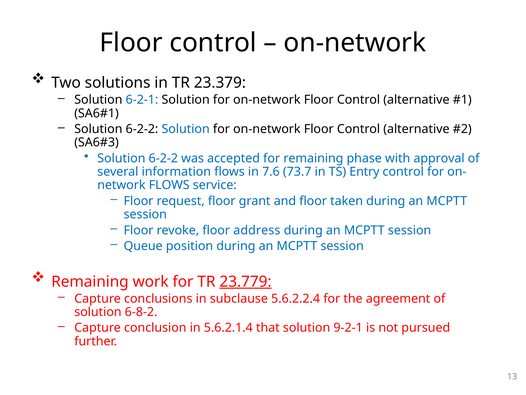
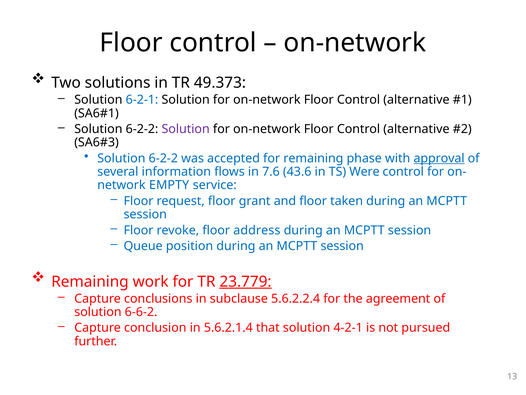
23.379: 23.379 -> 49.373 (220, 83)
Solution colour: blue -> purple (186, 129)
approval underline: none -> present (439, 158)
73.7: 73.7 -> 43.6 (297, 172)
Entry: Entry -> Were (364, 172)
FLOWS: FLOWS -> EMPTY (169, 185)
6-8-2: 6-8-2 -> 6-6-2 (141, 312)
9-2-1: 9-2-1 -> 4-2-1 (348, 327)
